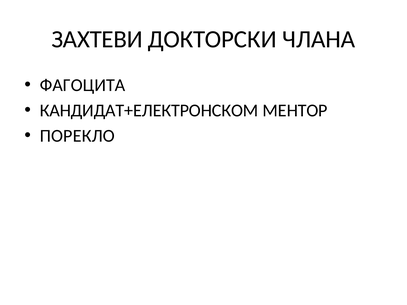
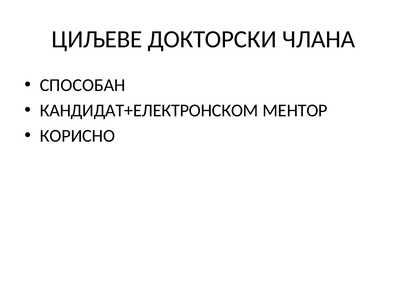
ЗАХТЕВИ: ЗАХТЕВИ -> ЦИЉЕВЕ (97, 39)
ФАГОЦИТА: ФАГОЦИТА -> СПОСОБАН (83, 85)
ПОРЕКЛО: ПОРЕКЛО -> КОРИСНО (77, 136)
